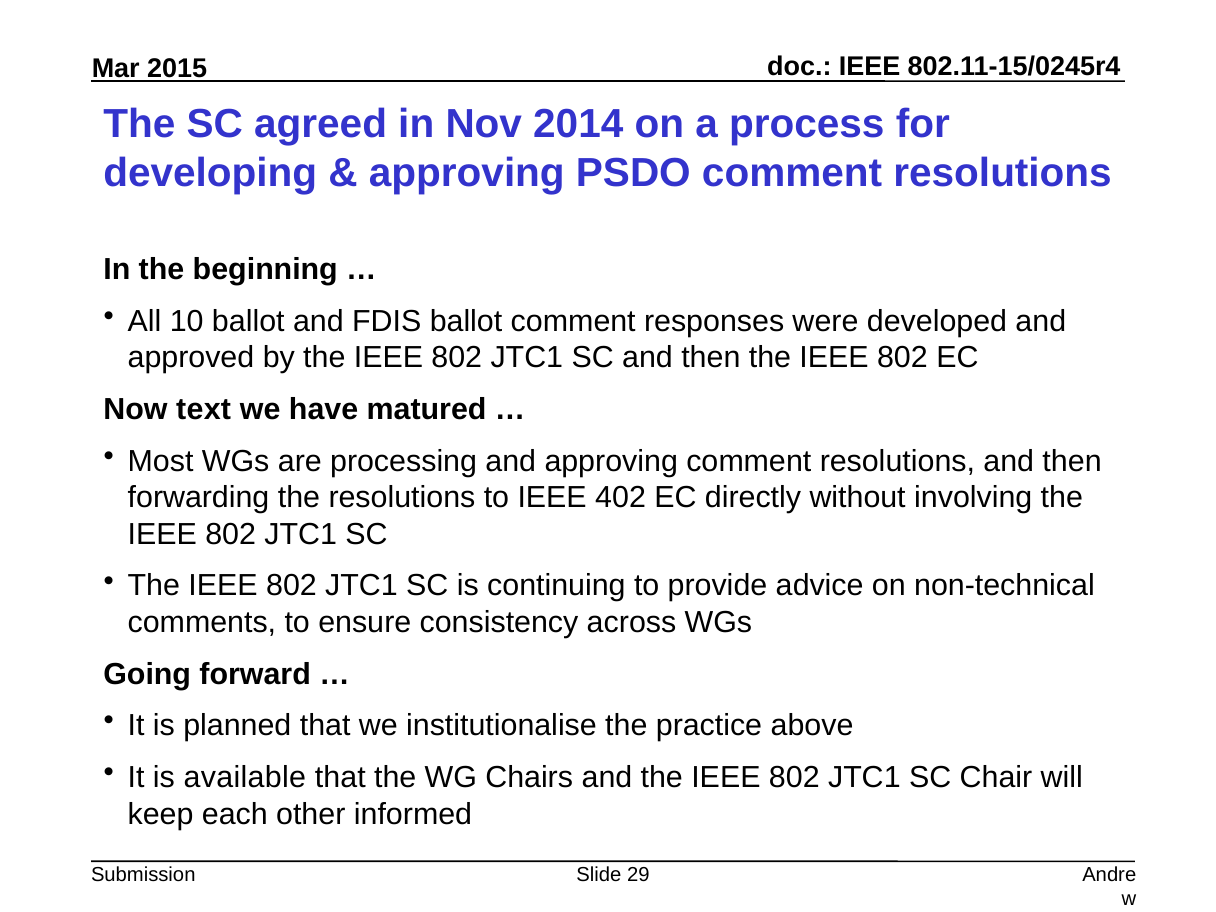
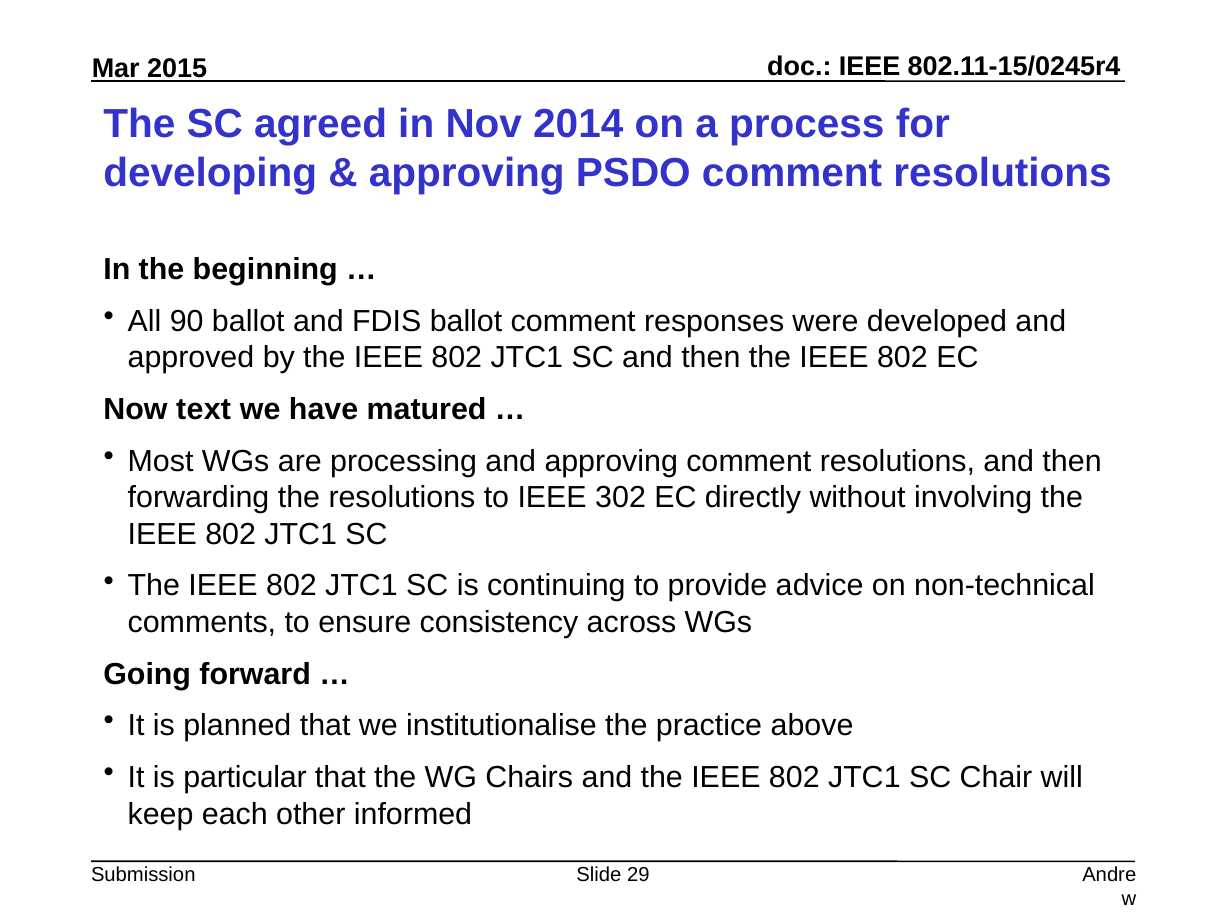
10: 10 -> 90 (187, 321)
402: 402 -> 302 (621, 498)
available: available -> particular (245, 778)
